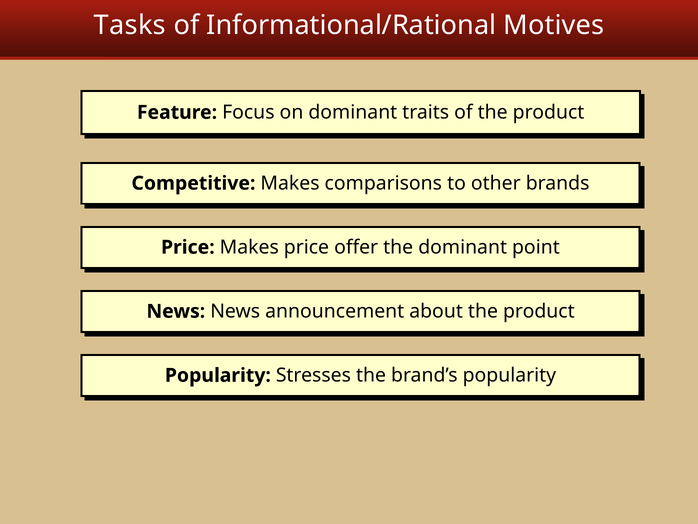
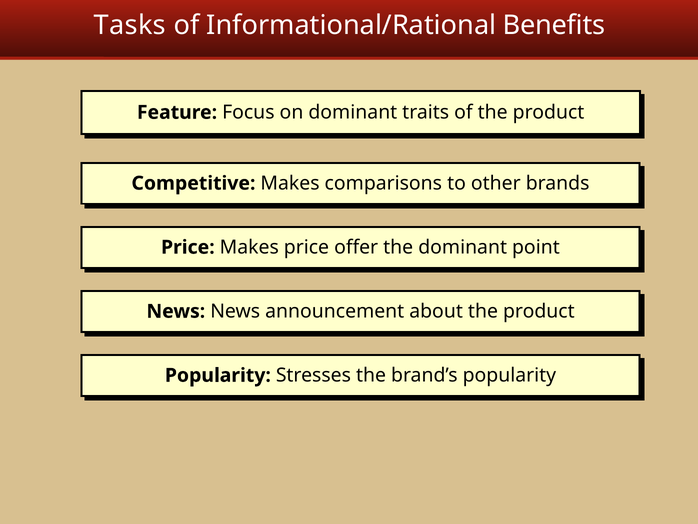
Motives: Motives -> Benefits (554, 26)
